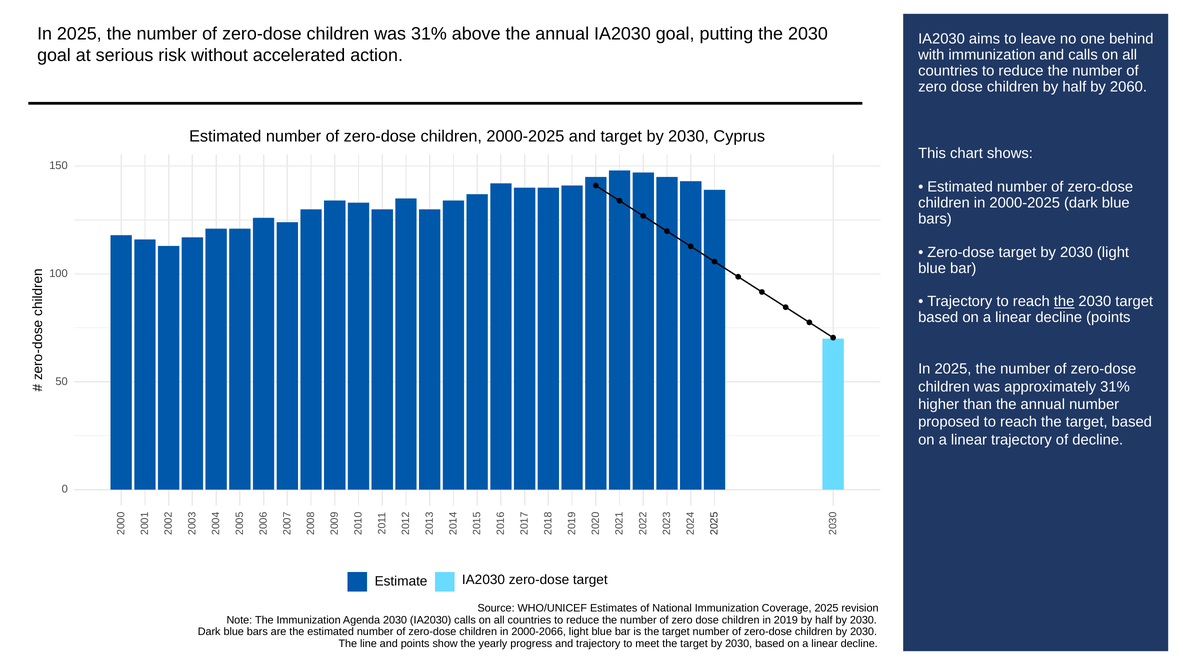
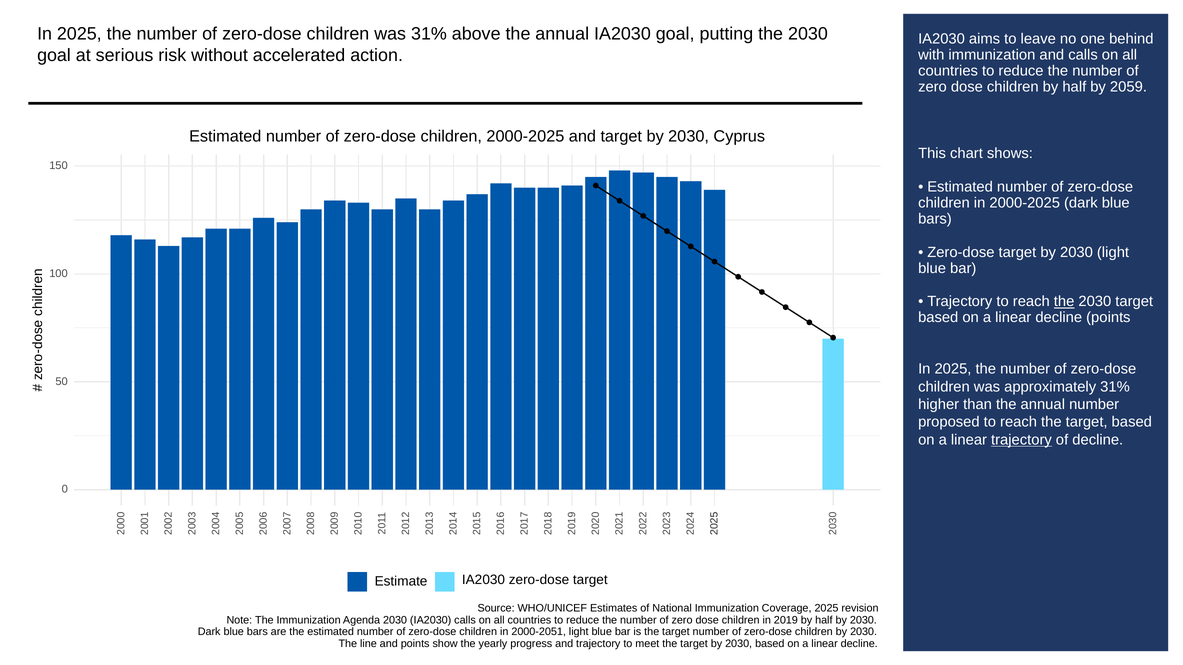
2060: 2060 -> 2059 (1128, 87)
trajectory underline: none -> present (1021, 440)
2000-2066: 2000-2066 -> 2000-2051 (539, 632)
